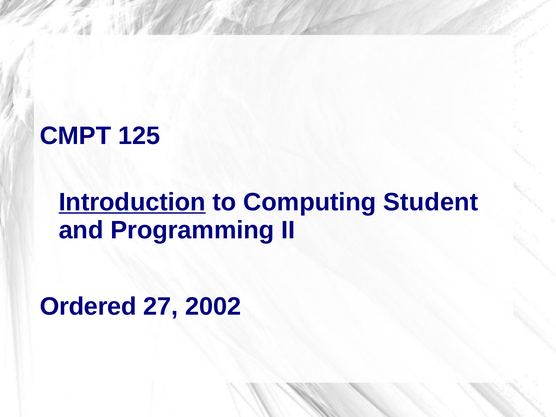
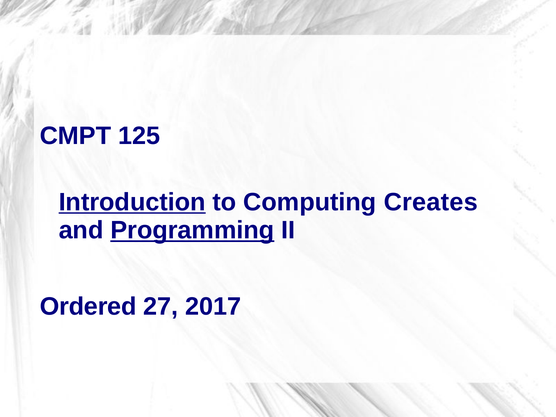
Student: Student -> Creates (431, 202)
Programming underline: none -> present (192, 230)
2002: 2002 -> 2017 (213, 307)
